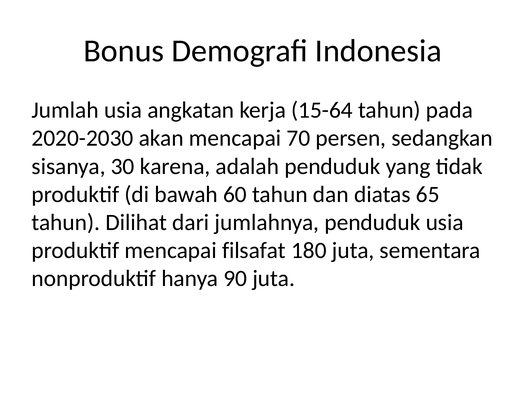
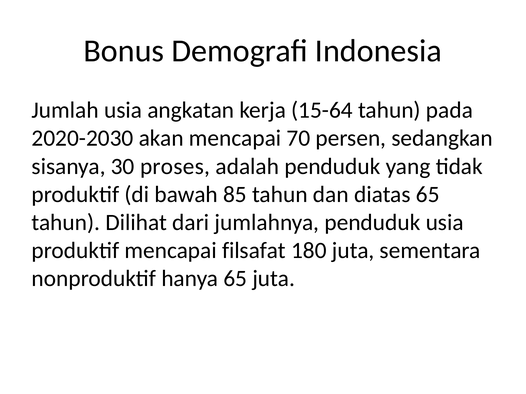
karena: karena -> proses (175, 167)
60: 60 -> 85 (235, 195)
hanya 90: 90 -> 65 (235, 279)
